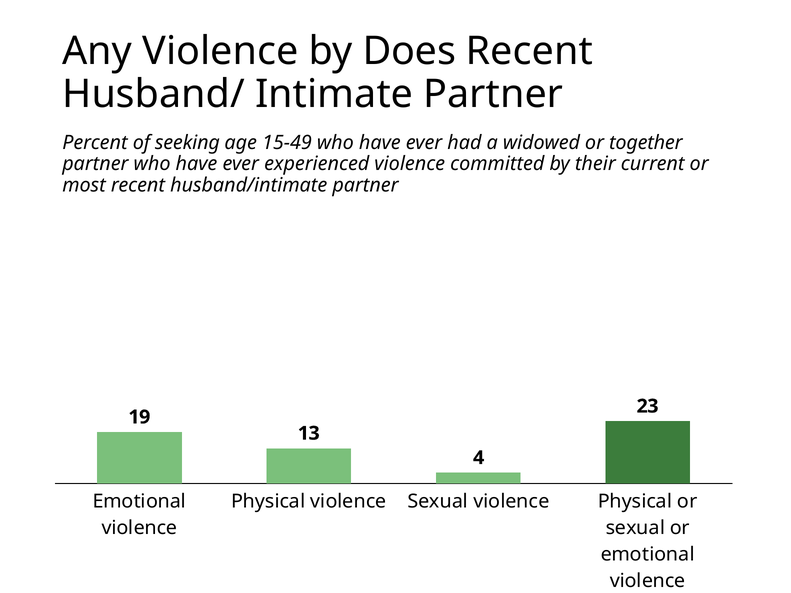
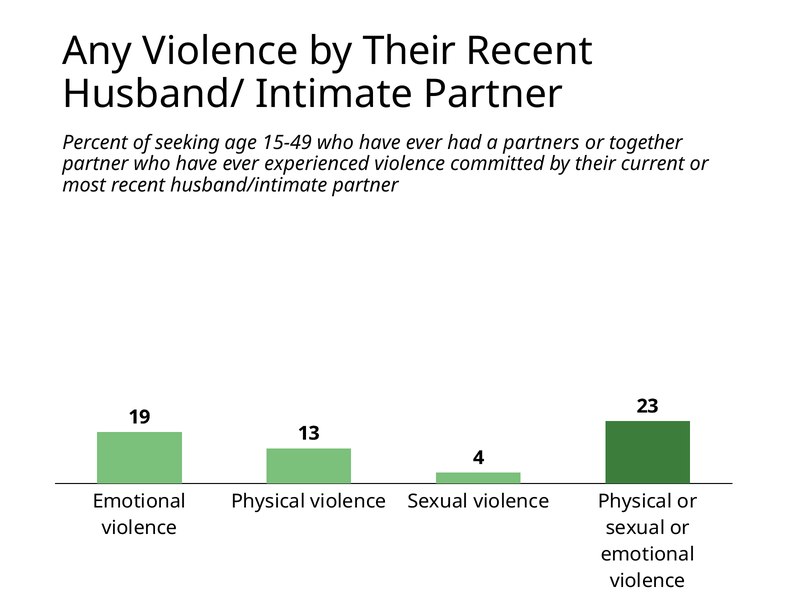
Violence by Does: Does -> Their (409, 51)
widowed: widowed -> partners (541, 143)
